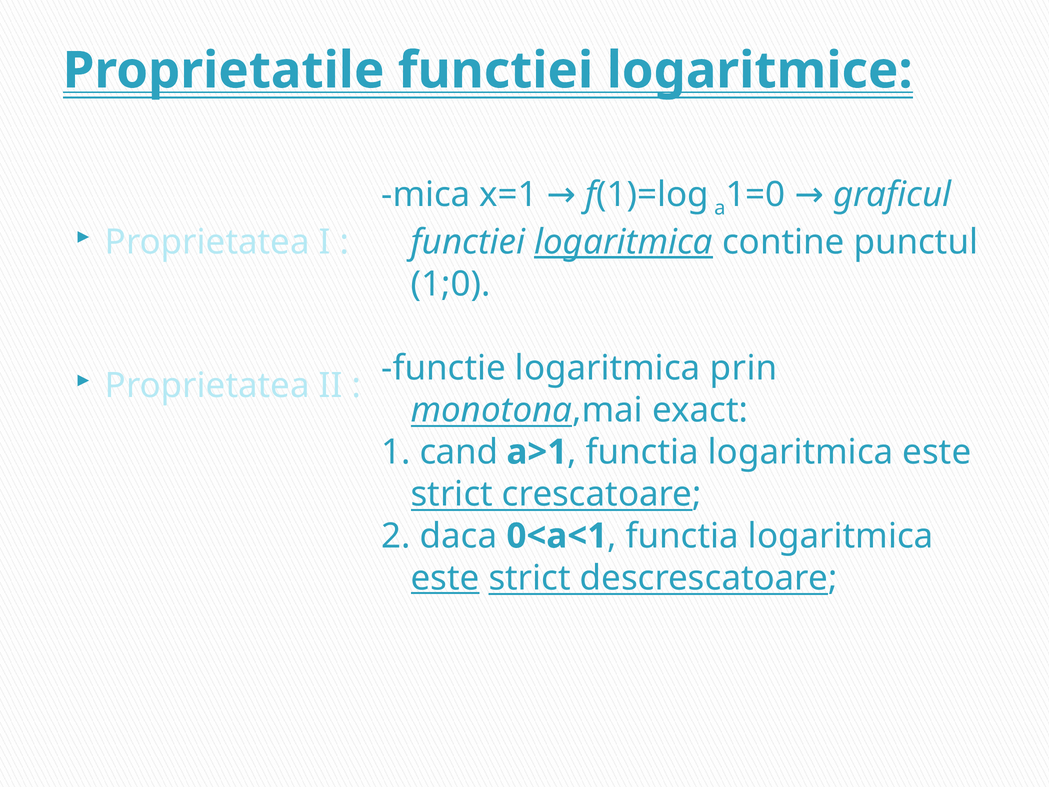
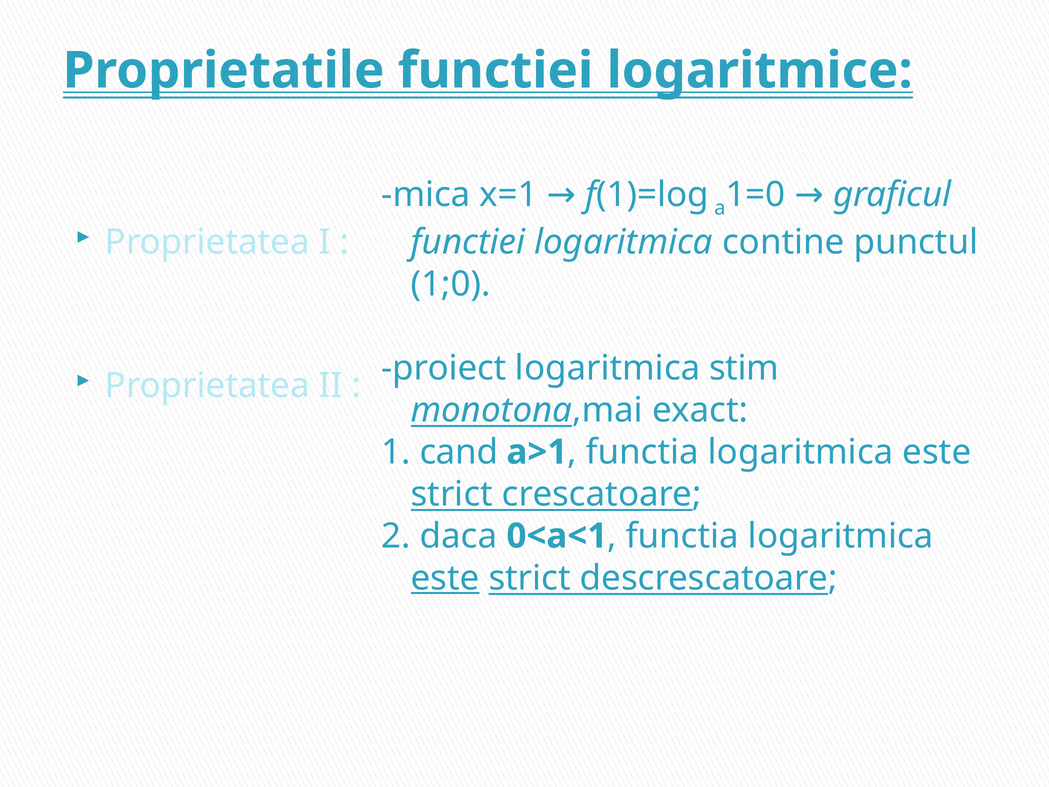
logaritmica underline: present -> none (624, 242)
functie: functie -> proiect (444, 368)
prin: prin -> stim (744, 368)
